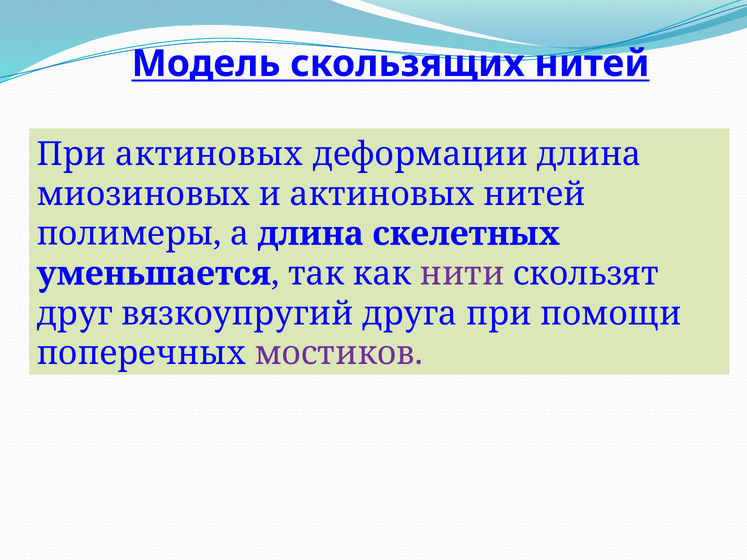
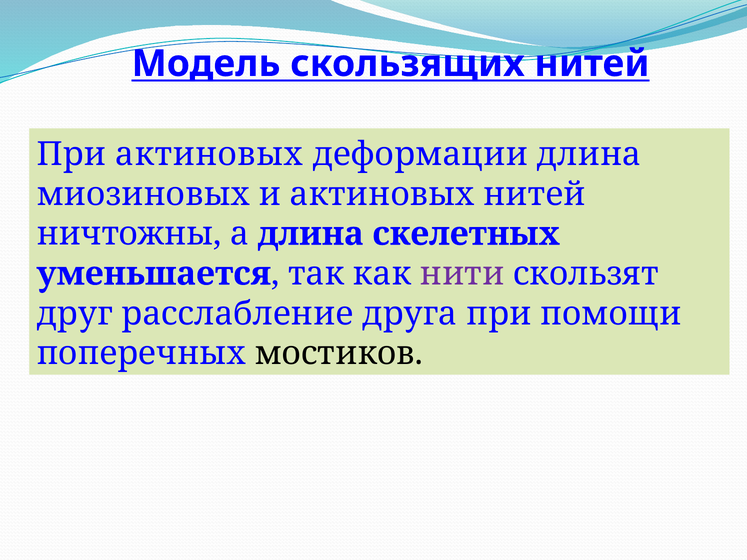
полимеры: полимеры -> ничтожны (129, 234)
вязкоупругий: вязкоупругий -> расслабление (237, 314)
мостиков colour: purple -> black (339, 354)
